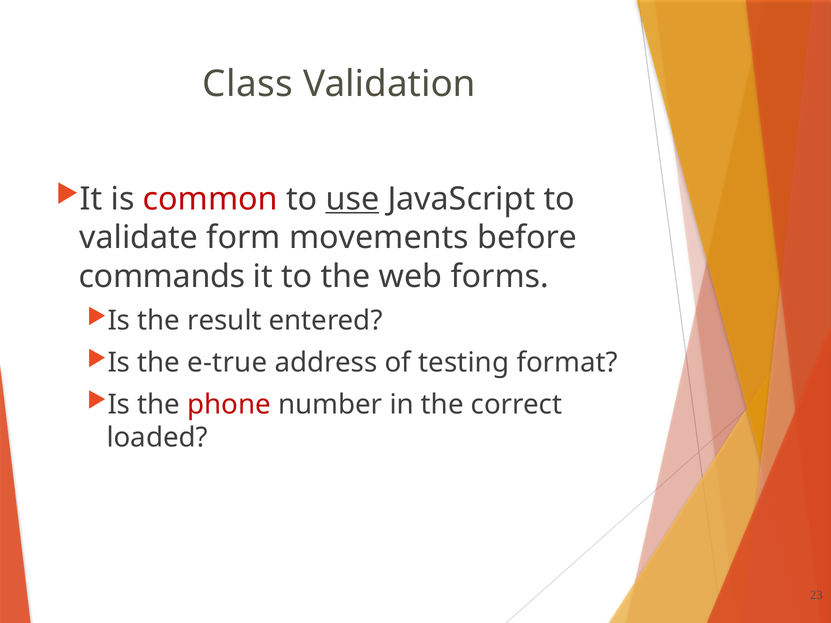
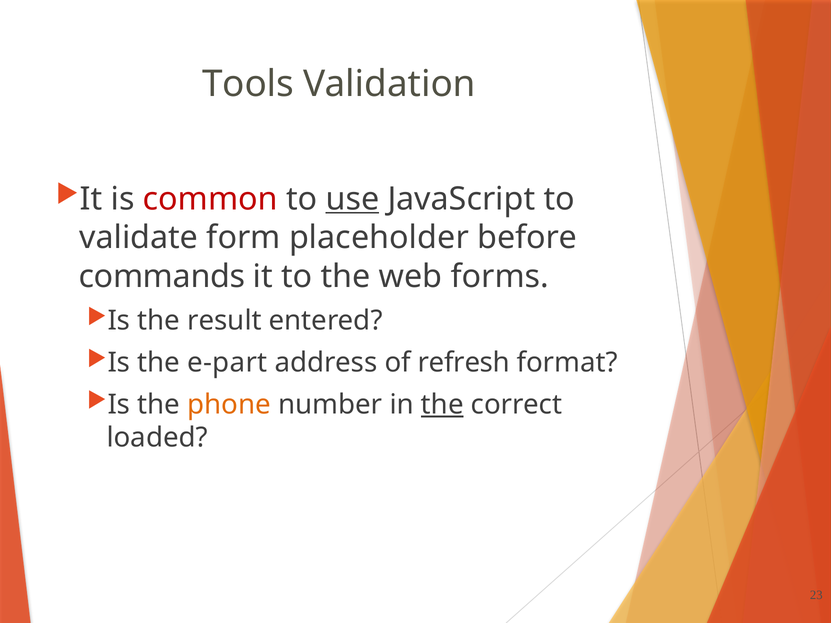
Class: Class -> Tools (248, 84)
movements: movements -> placeholder (379, 238)
e-true: e-true -> e-part (227, 363)
testing: testing -> refresh (464, 363)
phone colour: red -> orange (229, 405)
the underline: none -> present (442, 405)
